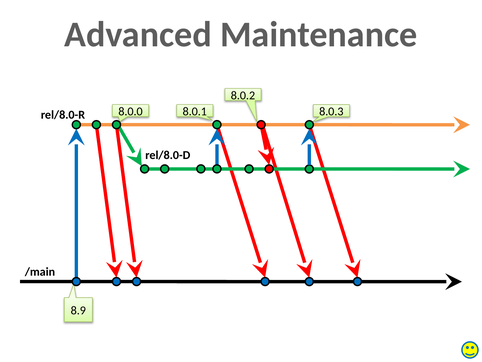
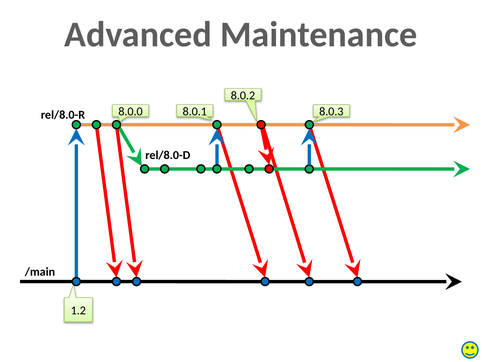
8.9: 8.9 -> 1.2 (78, 310)
